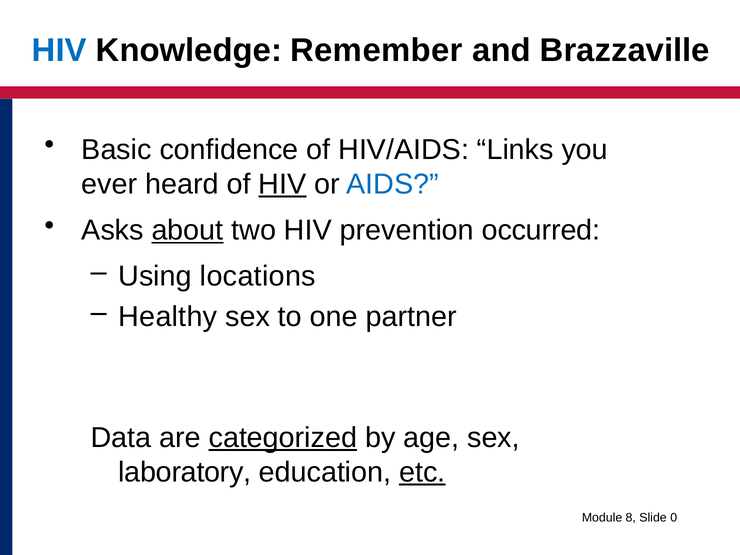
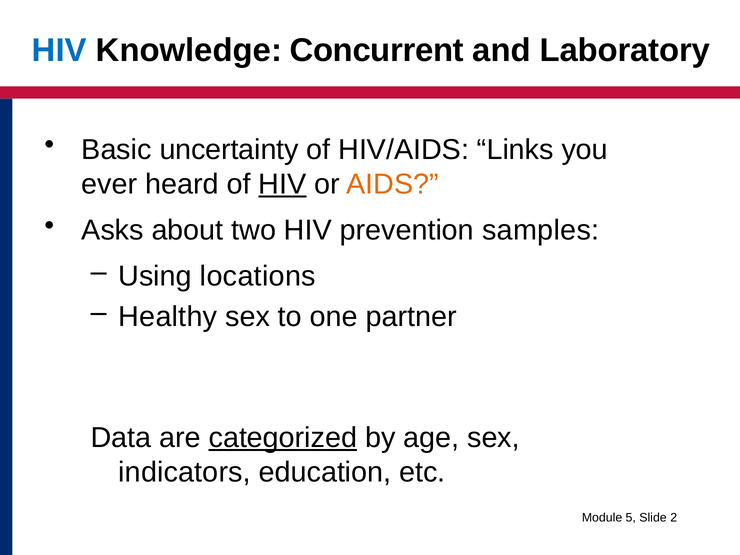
Remember: Remember -> Concurrent (377, 50)
Brazzaville: Brazzaville -> Laboratory (625, 50)
confidence: confidence -> uncertainty (229, 150)
AIDS colour: blue -> orange (392, 184)
about underline: present -> none (187, 230)
occurred: occurred -> samples (541, 230)
laboratory: laboratory -> indicators (185, 472)
etc underline: present -> none (422, 472)
8: 8 -> 5 (631, 518)
0: 0 -> 2 (674, 518)
